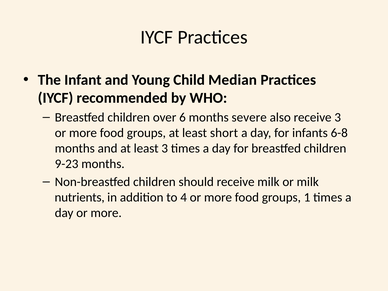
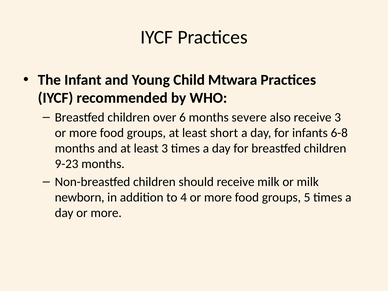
Median: Median -> Mtwara (233, 80)
nutrients: nutrients -> newborn (80, 197)
1: 1 -> 5 (307, 197)
